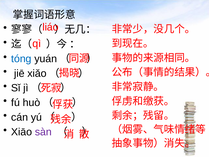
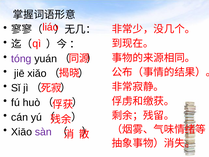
tóng colour: blue -> purple (21, 59)
